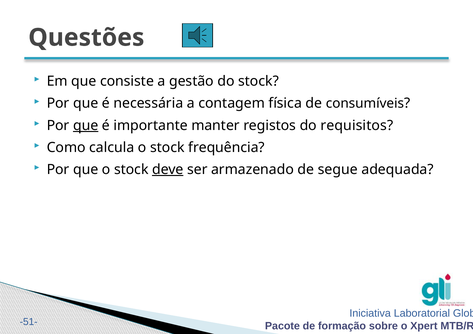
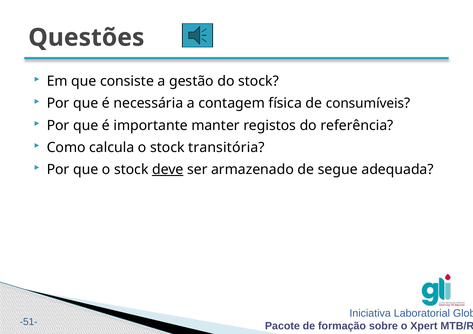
que underline: present -> none (86, 125)
requisitos: requisitos -> referência (357, 125)
frequência: frequência -> transitória (226, 147)
